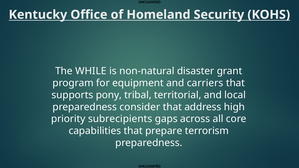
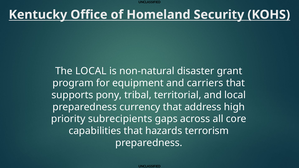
The WHILE: WHILE -> LOCAL (91, 71)
consider: consider -> currency (140, 107)
prepare: prepare -> hazards (164, 131)
